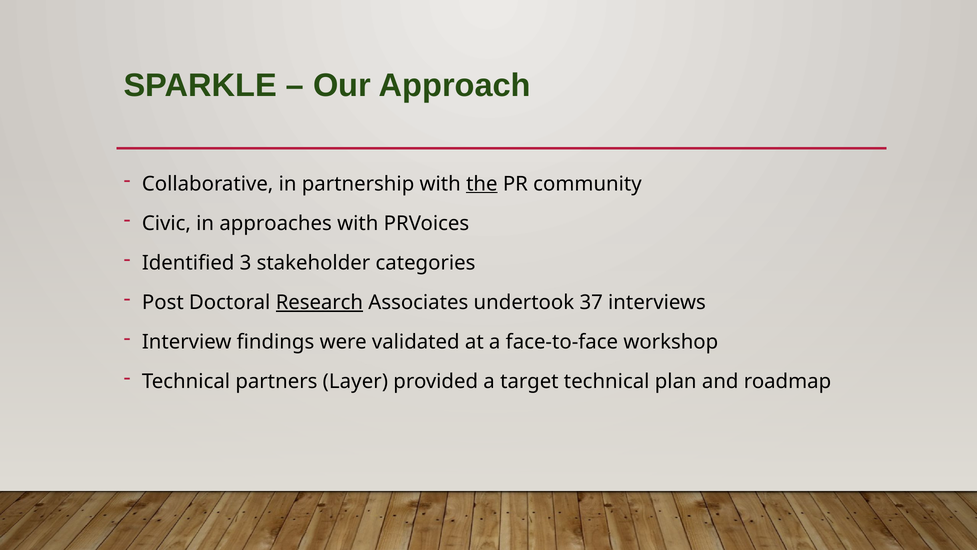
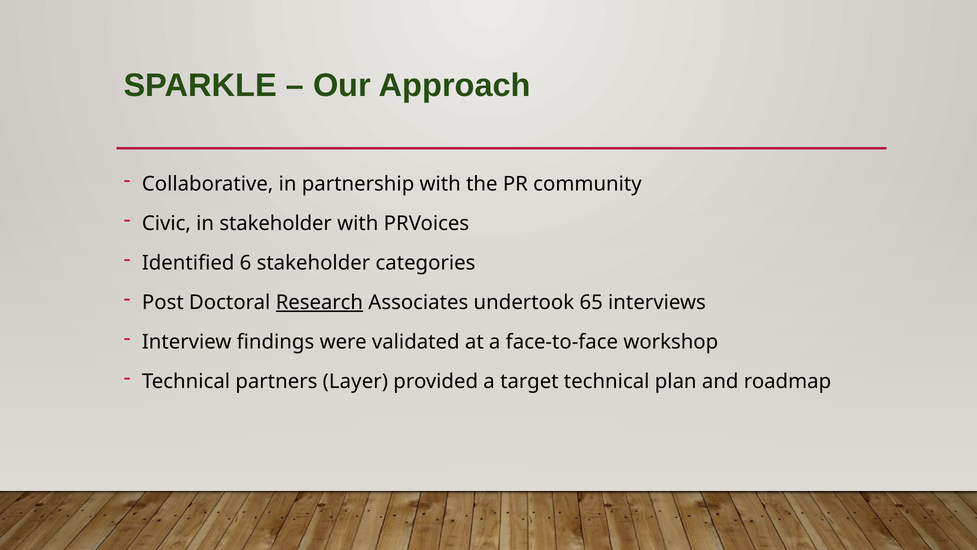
the underline: present -> none (482, 184)
in approaches: approaches -> stakeholder (276, 223)
3: 3 -> 6 (246, 263)
37: 37 -> 65 (591, 302)
